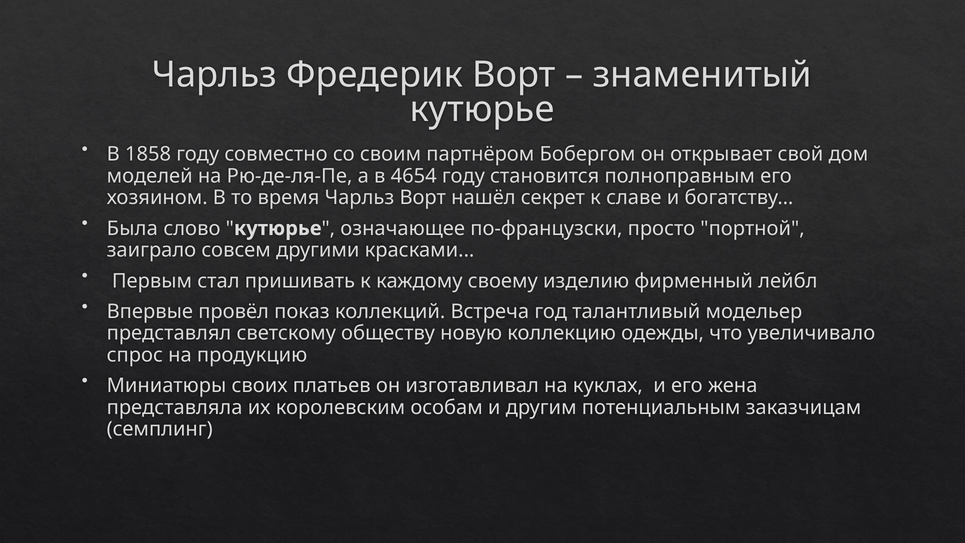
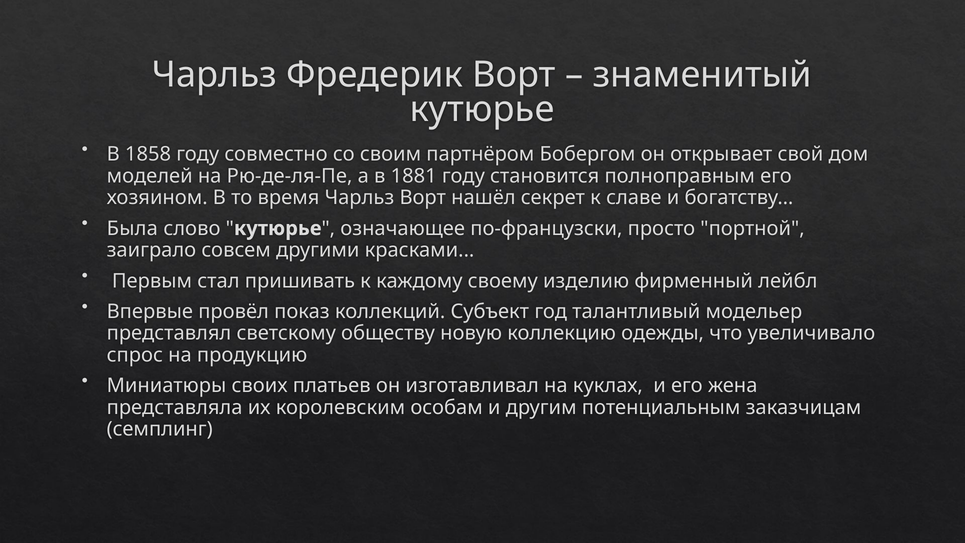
4654: 4654 -> 1881 (414, 176)
Встреча: Встреча -> Субъект (490, 311)
